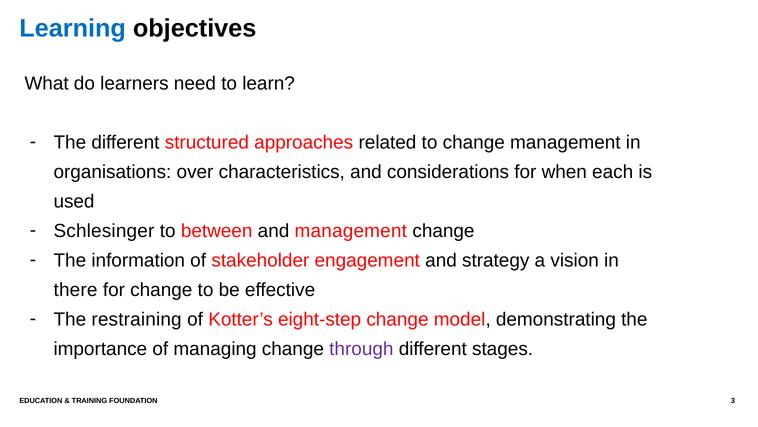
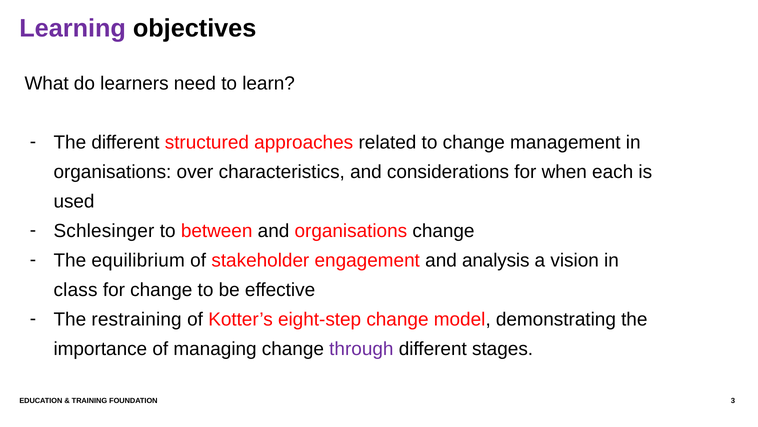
Learning colour: blue -> purple (73, 28)
and management: management -> organisations (351, 231)
information: information -> equilibrium (138, 260)
strategy: strategy -> analysis (496, 260)
there: there -> class (76, 290)
